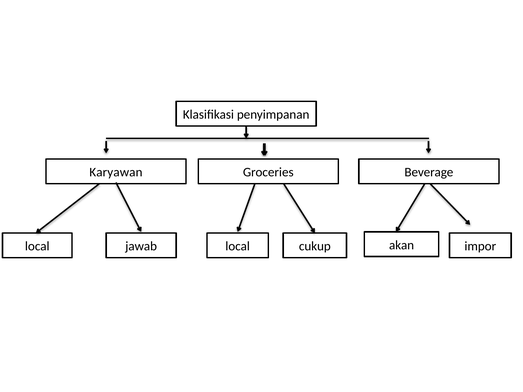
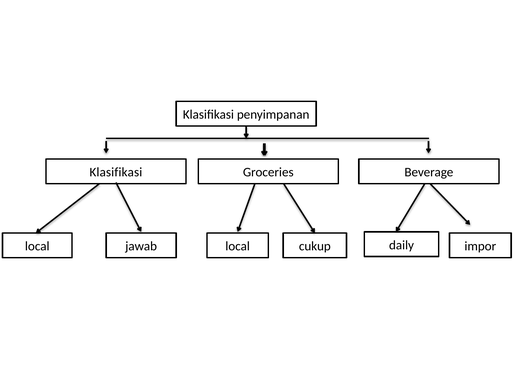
Karyawan: Karyawan -> Klasifikasi (116, 172)
akan: akan -> daily (402, 245)
